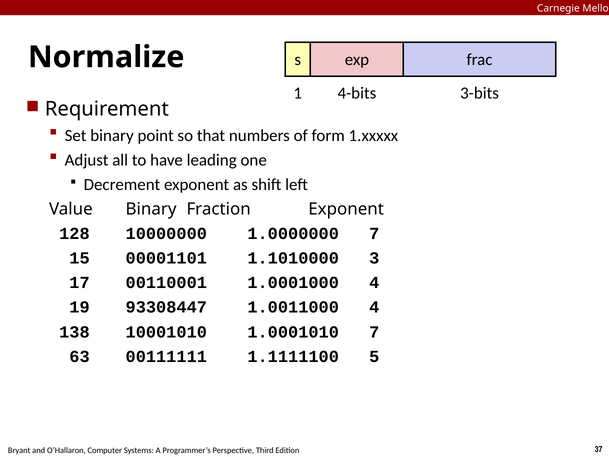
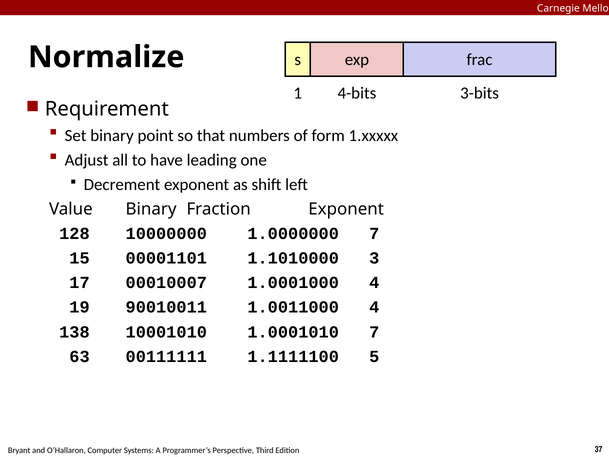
00110001: 00110001 -> 00010007 (166, 283)
93308447: 93308447 -> 90010011 (166, 307)
